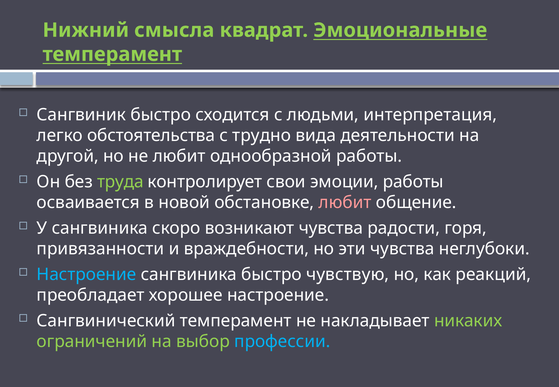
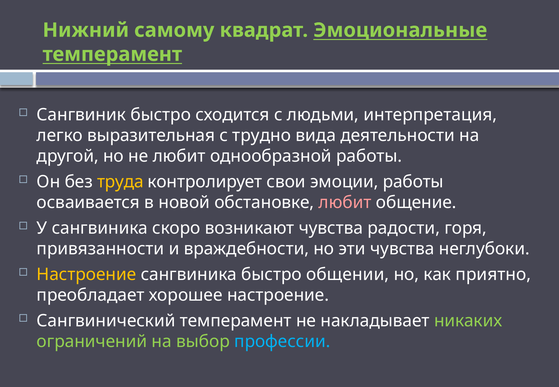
смысла: смысла -> самому (174, 30)
обстоятельства: обстоятельства -> выразительная (151, 136)
труда colour: light green -> yellow (120, 182)
Настроение colour: light blue -> yellow (86, 274)
чувствую: чувствую -> общении (348, 274)
реакций: реакций -> приятно (493, 274)
